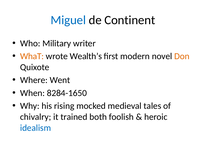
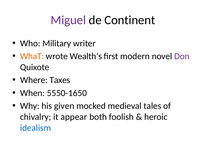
Miguel colour: blue -> purple (68, 20)
Don colour: orange -> purple (182, 56)
Went: Went -> Taxes (60, 80)
8284-1650: 8284-1650 -> 5550-1650 (67, 93)
rising: rising -> given (64, 105)
trained: trained -> appear (74, 116)
